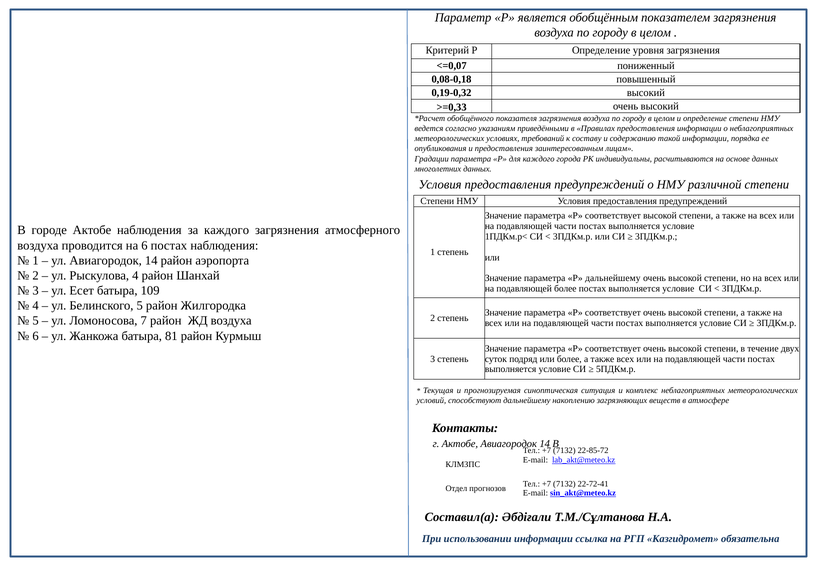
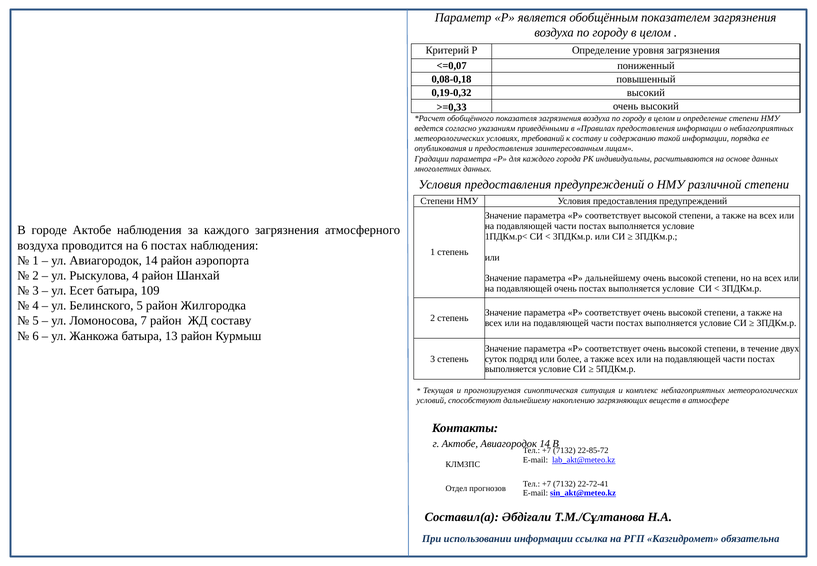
подавляющей более: более -> очень (565, 289)
ЖД воздуха: воздуха -> составу (231, 321)
81: 81 -> 13 (171, 336)
